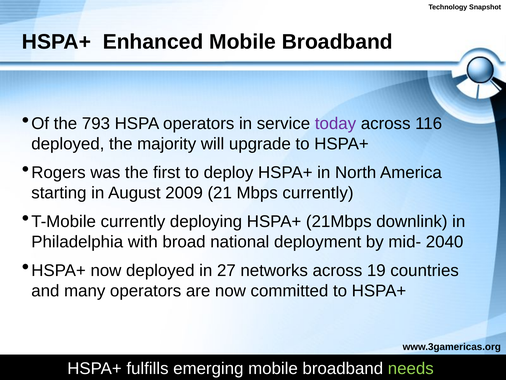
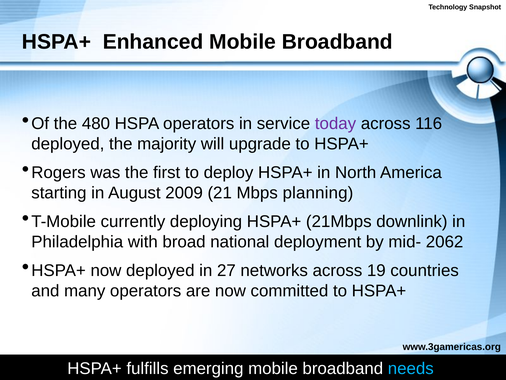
793: 793 -> 480 (96, 123)
Mbps currently: currently -> planning (318, 193)
2040: 2040 -> 2062 (445, 241)
needs colour: light green -> light blue (411, 368)
